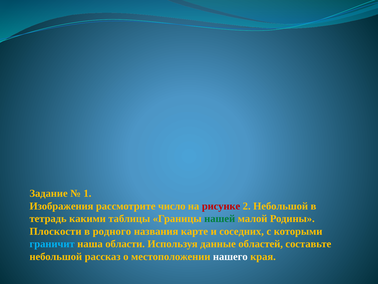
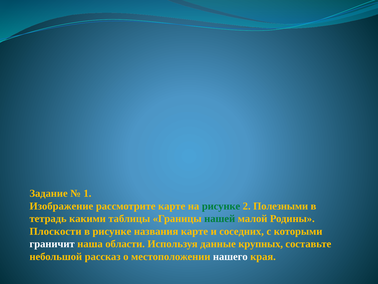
Изображения: Изображения -> Изображение (61, 206)
рассмотрите число: число -> карте (172, 206)
рисунке colour: red -> green (221, 206)
2 Небольшой: Небольшой -> Полезными (281, 206)
в родного: родного -> рисунке (112, 231)
граничит colour: light blue -> white (52, 243)
областей: областей -> крупных (261, 243)
